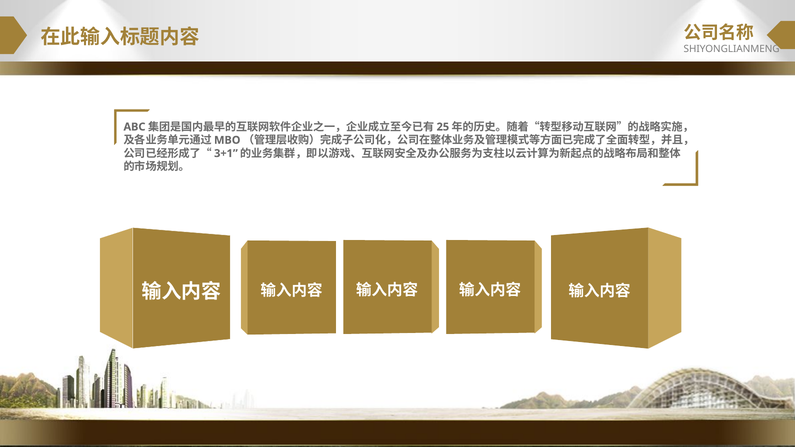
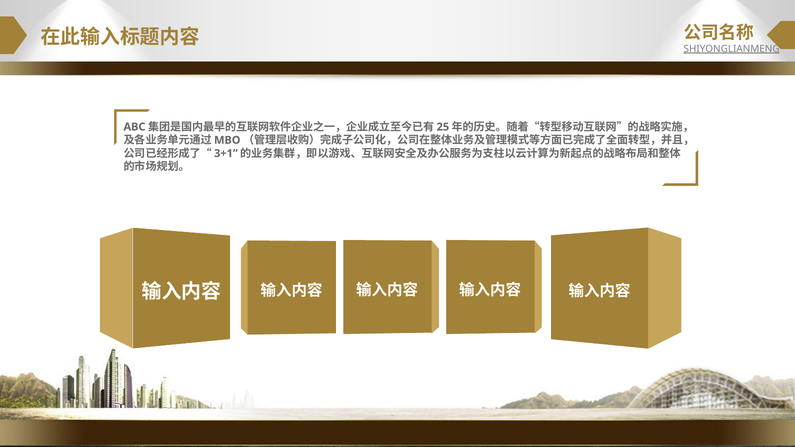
SHIYONGLIANMENG underline: none -> present (732, 49)
